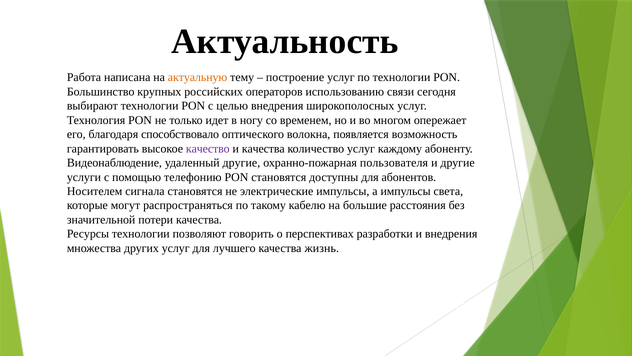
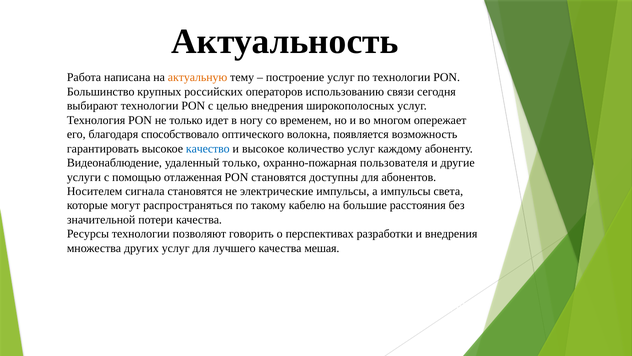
качество colour: purple -> blue (208, 148)
и качества: качества -> высокое (263, 148)
удаленный другие: другие -> только (241, 163)
телефонию: телефонию -> отлаженная (193, 177)
жизнь: жизнь -> мешая (322, 248)
